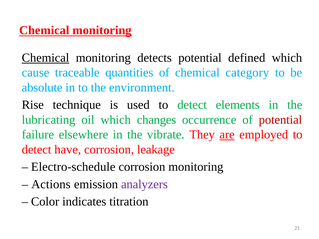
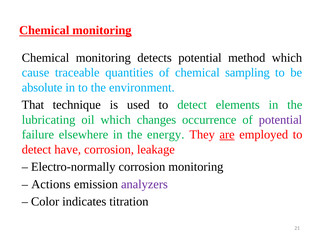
Chemical underline: present -> none (46, 58)
defined: defined -> method (247, 58)
category: category -> sampling (247, 73)
Rise: Rise -> That (33, 105)
potential colour: red -> purple (280, 120)
vibrate: vibrate -> energy (166, 135)
Electro-schedule: Electro-schedule -> Electro-normally (73, 167)
